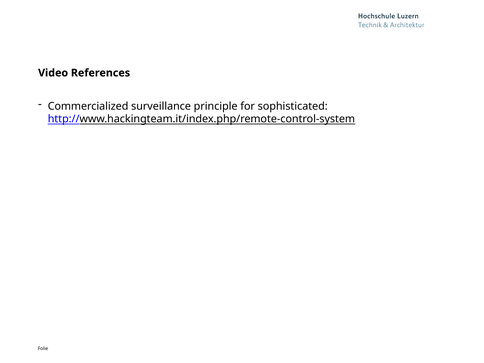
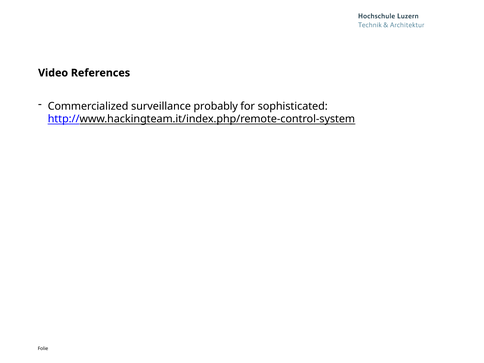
principle: principle -> probably (216, 106)
